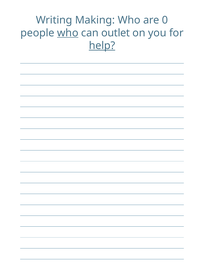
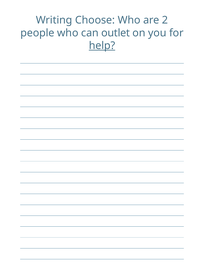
Making: Making -> Choose (95, 20)
0: 0 -> 2 (165, 20)
who underline: present -> none (68, 33)
